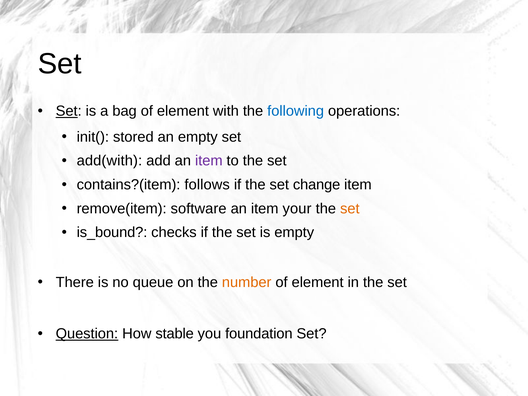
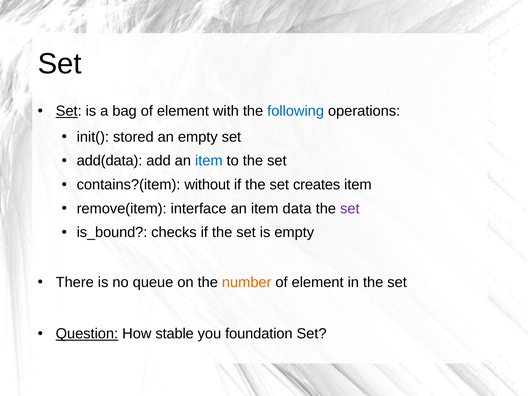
add(with: add(with -> add(data (110, 161)
item colour: purple -> blue (209, 161)
follows: follows -> without (207, 185)
change: change -> creates (317, 185)
software: software -> interface (199, 209)
your: your -> data (297, 209)
set colour: orange -> purple (350, 209)
